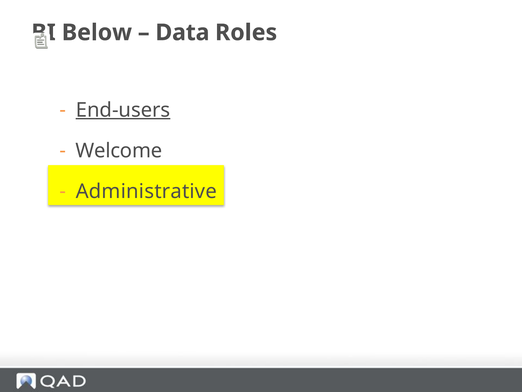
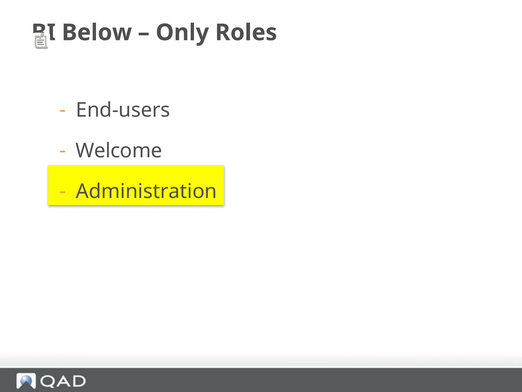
Data: Data -> Only (182, 33)
End-users underline: present -> none (123, 110)
Administrative: Administrative -> Administration (146, 191)
